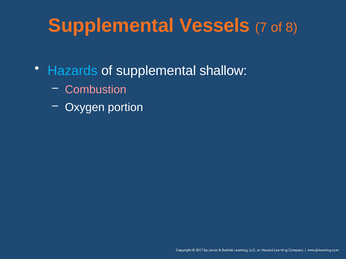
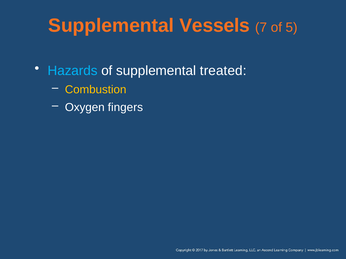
8: 8 -> 5 (292, 27)
shallow: shallow -> treated (223, 71)
Combustion colour: pink -> yellow (96, 90)
portion: portion -> fingers (125, 107)
